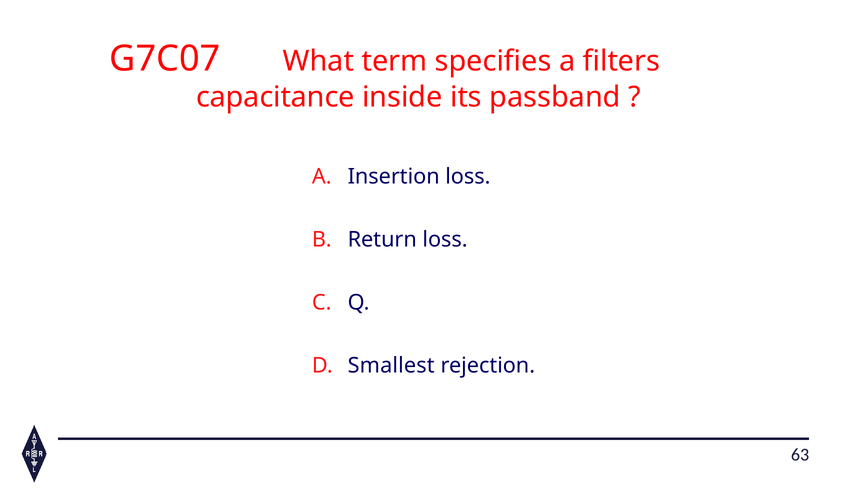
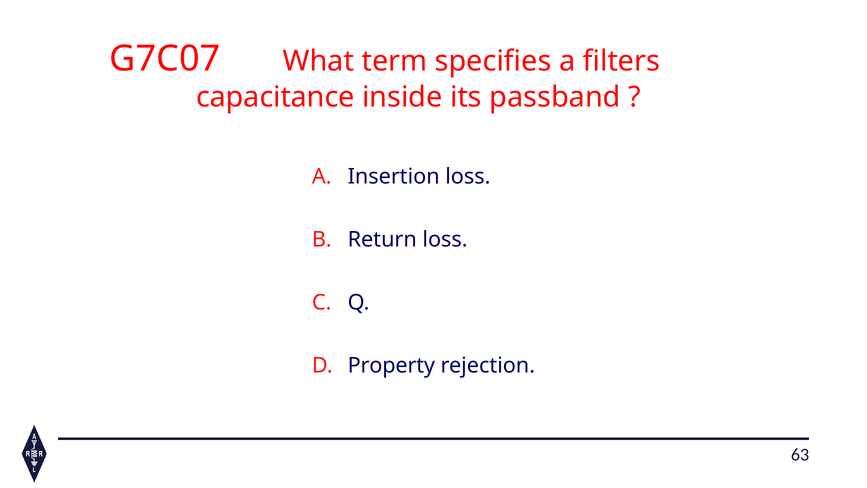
Smallest: Smallest -> Property (391, 365)
